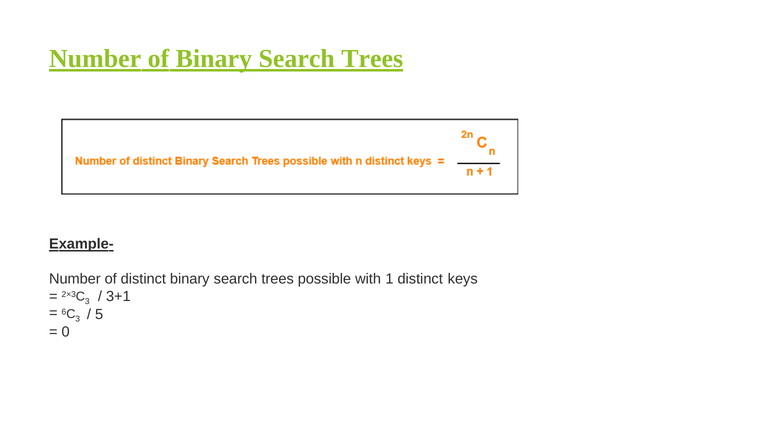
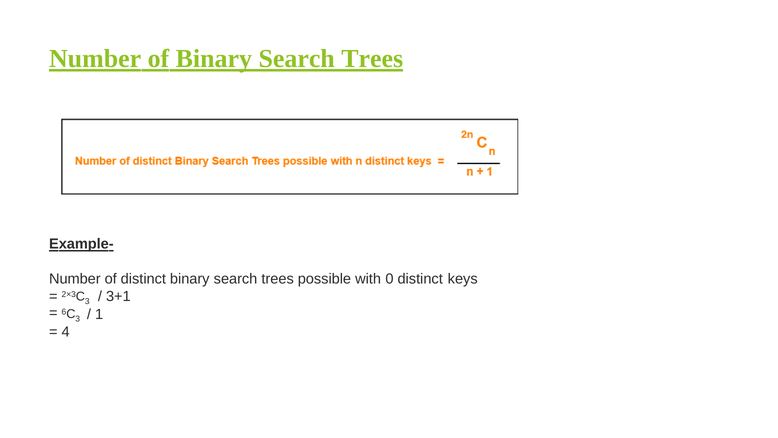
1: 1 -> 0 (389, 279)
5: 5 -> 1 (99, 314)
0: 0 -> 4 (66, 331)
